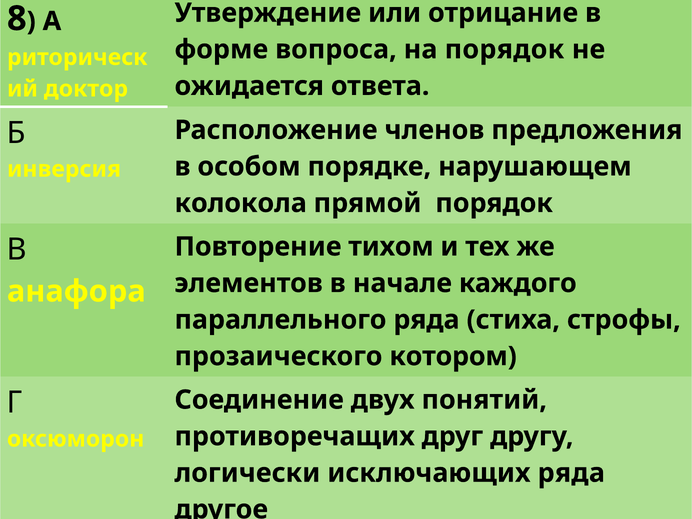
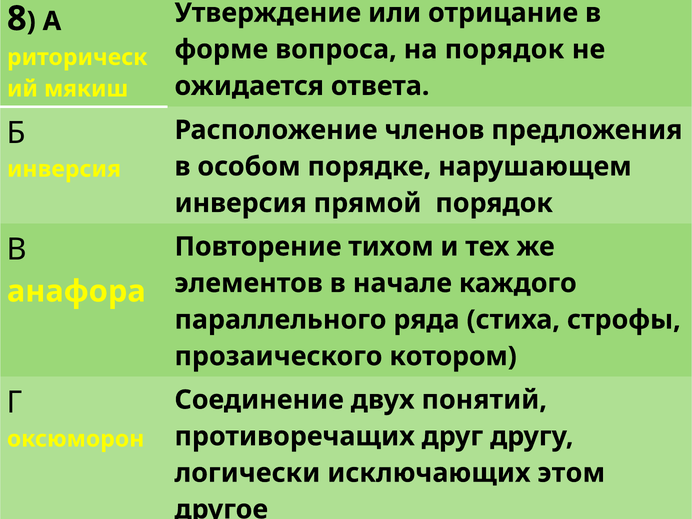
доктор: доктор -> мякиш (86, 89)
колокола: колокола -> инверсия (241, 203)
исключающих ряда: ряда -> этом (571, 473)
